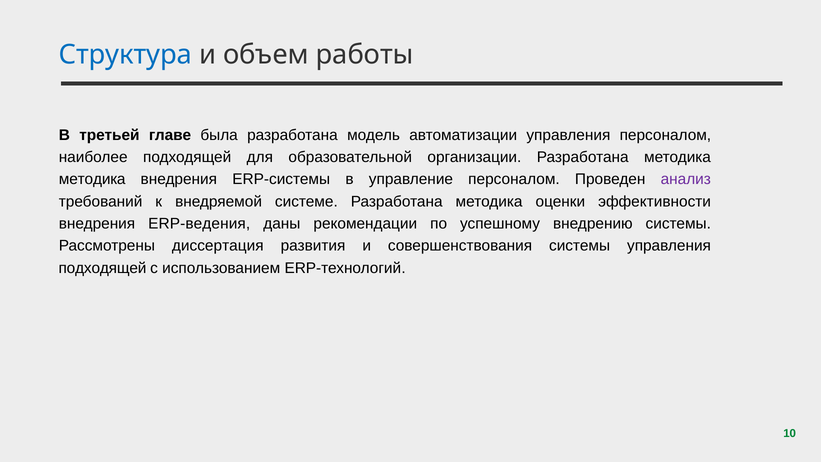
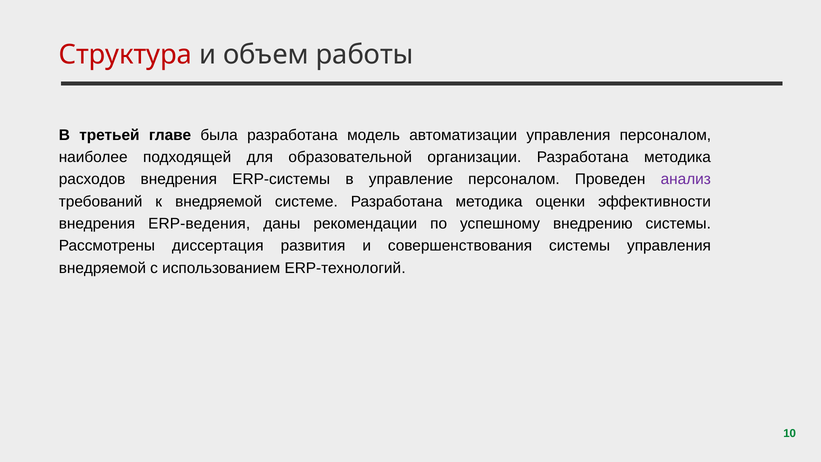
Структура colour: blue -> red (125, 55)
методика: методика -> расходов (92, 179)
подходящей: подходящей -> внедряемой (102, 268)
